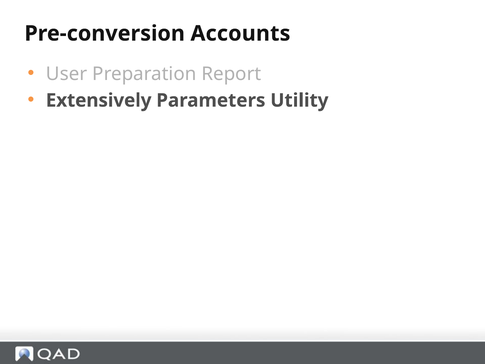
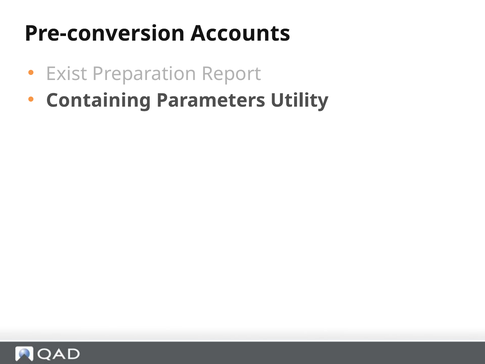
User: User -> Exist (67, 74)
Extensively: Extensively -> Containing (98, 100)
